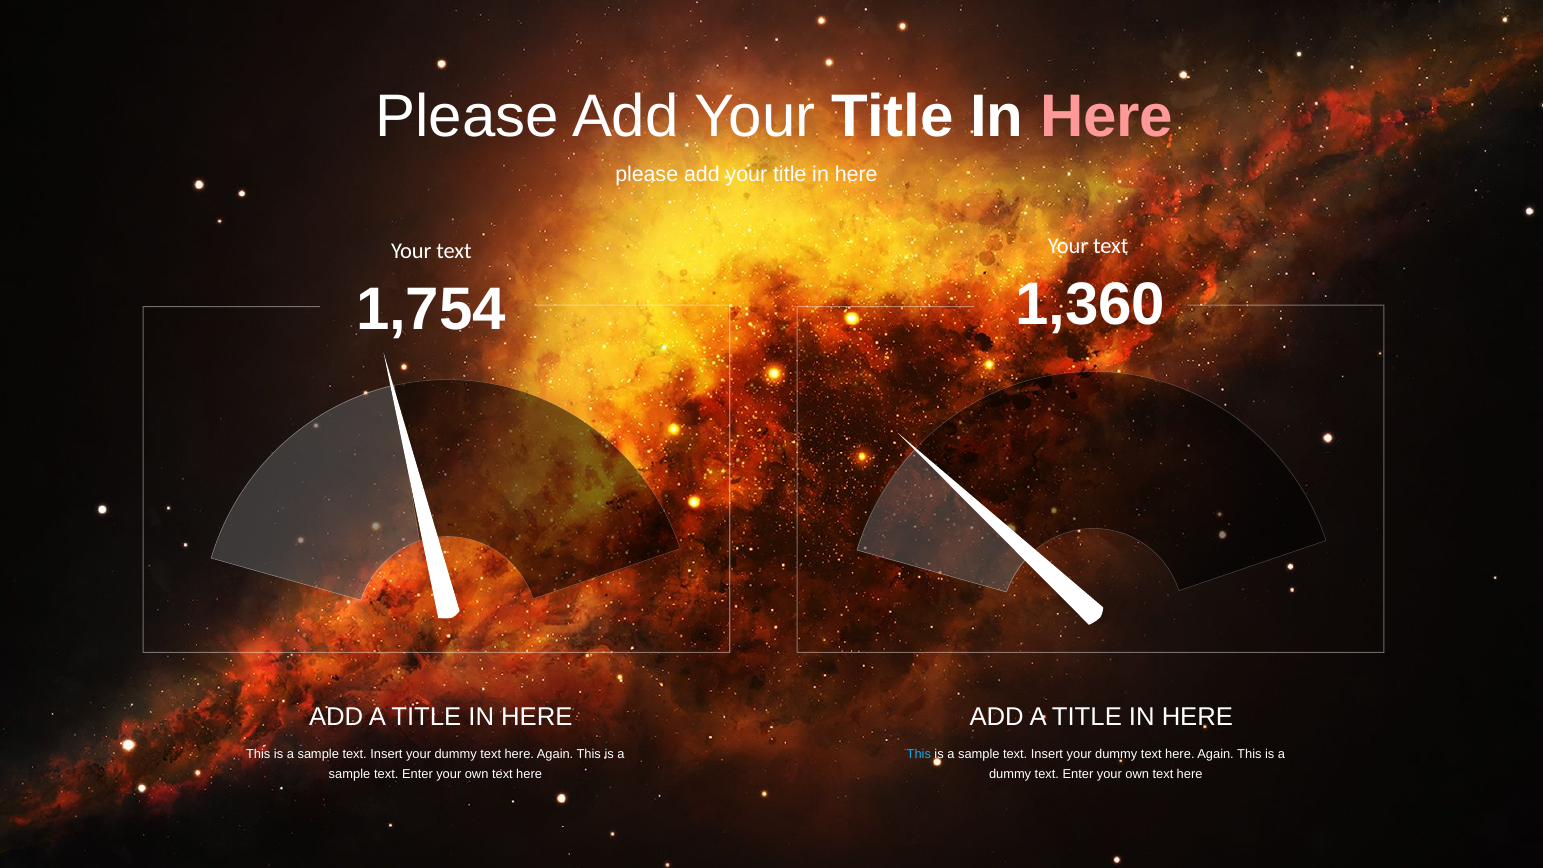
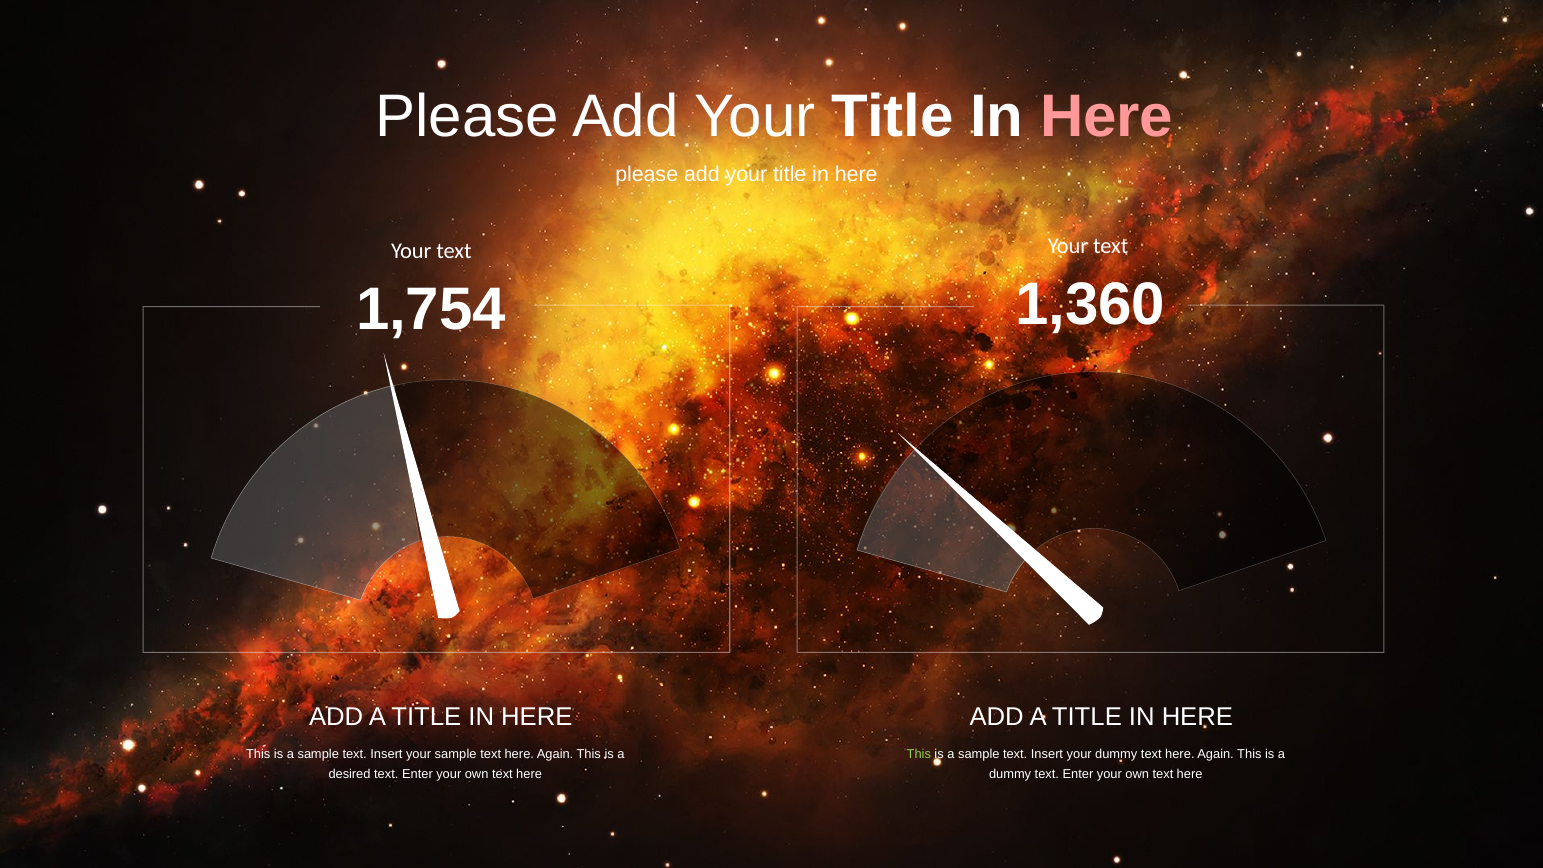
dummy: dummy -> sample (456, 755)
This colour: light blue -> light green (919, 755)
sample: sample -> desired (350, 774)
